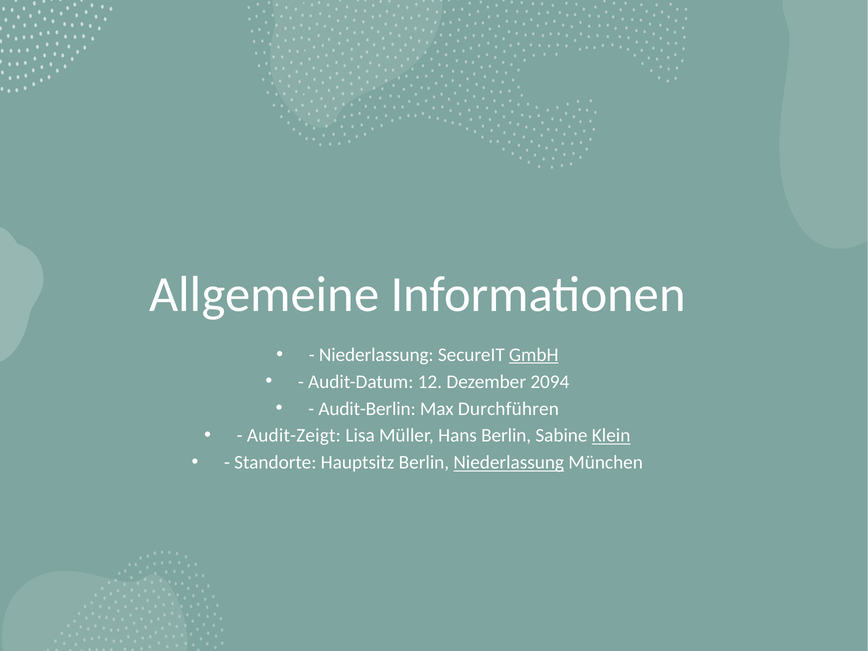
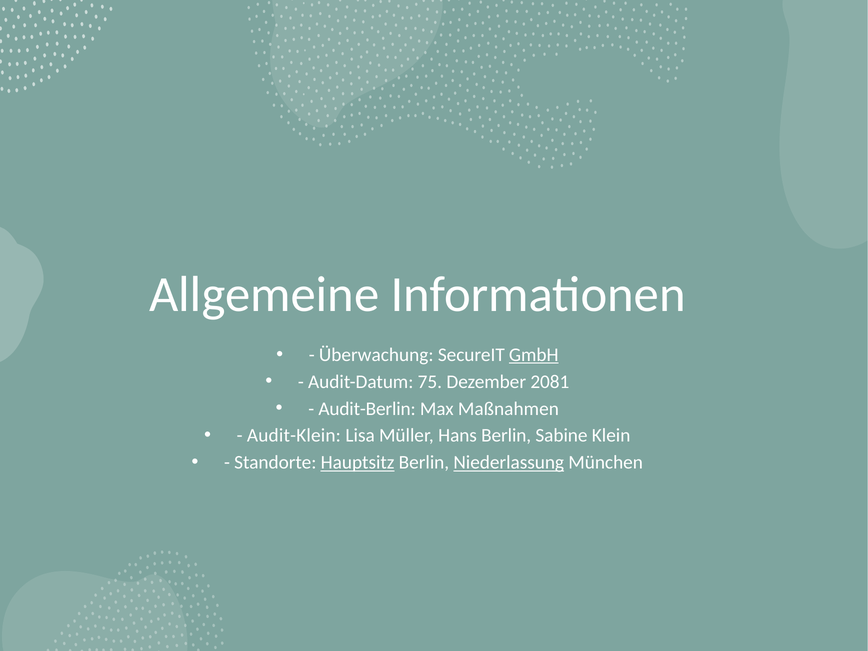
Niederlassung: Niederlassung -> Überwachung (376, 355)
12: 12 -> 75 (430, 382)
2094: 2094 -> 2081 (550, 382)
Durchführen: Durchführen -> Maßnahmen (508, 409)
Audit-Zeigt: Audit-Zeigt -> Audit-Klein (294, 436)
Klein underline: present -> none (611, 436)
Hauptsitz underline: none -> present (358, 463)
